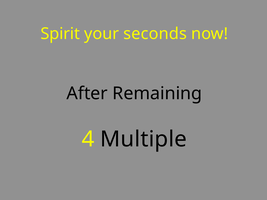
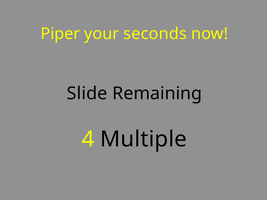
Spirit: Spirit -> Piper (60, 34)
After: After -> Slide (87, 94)
